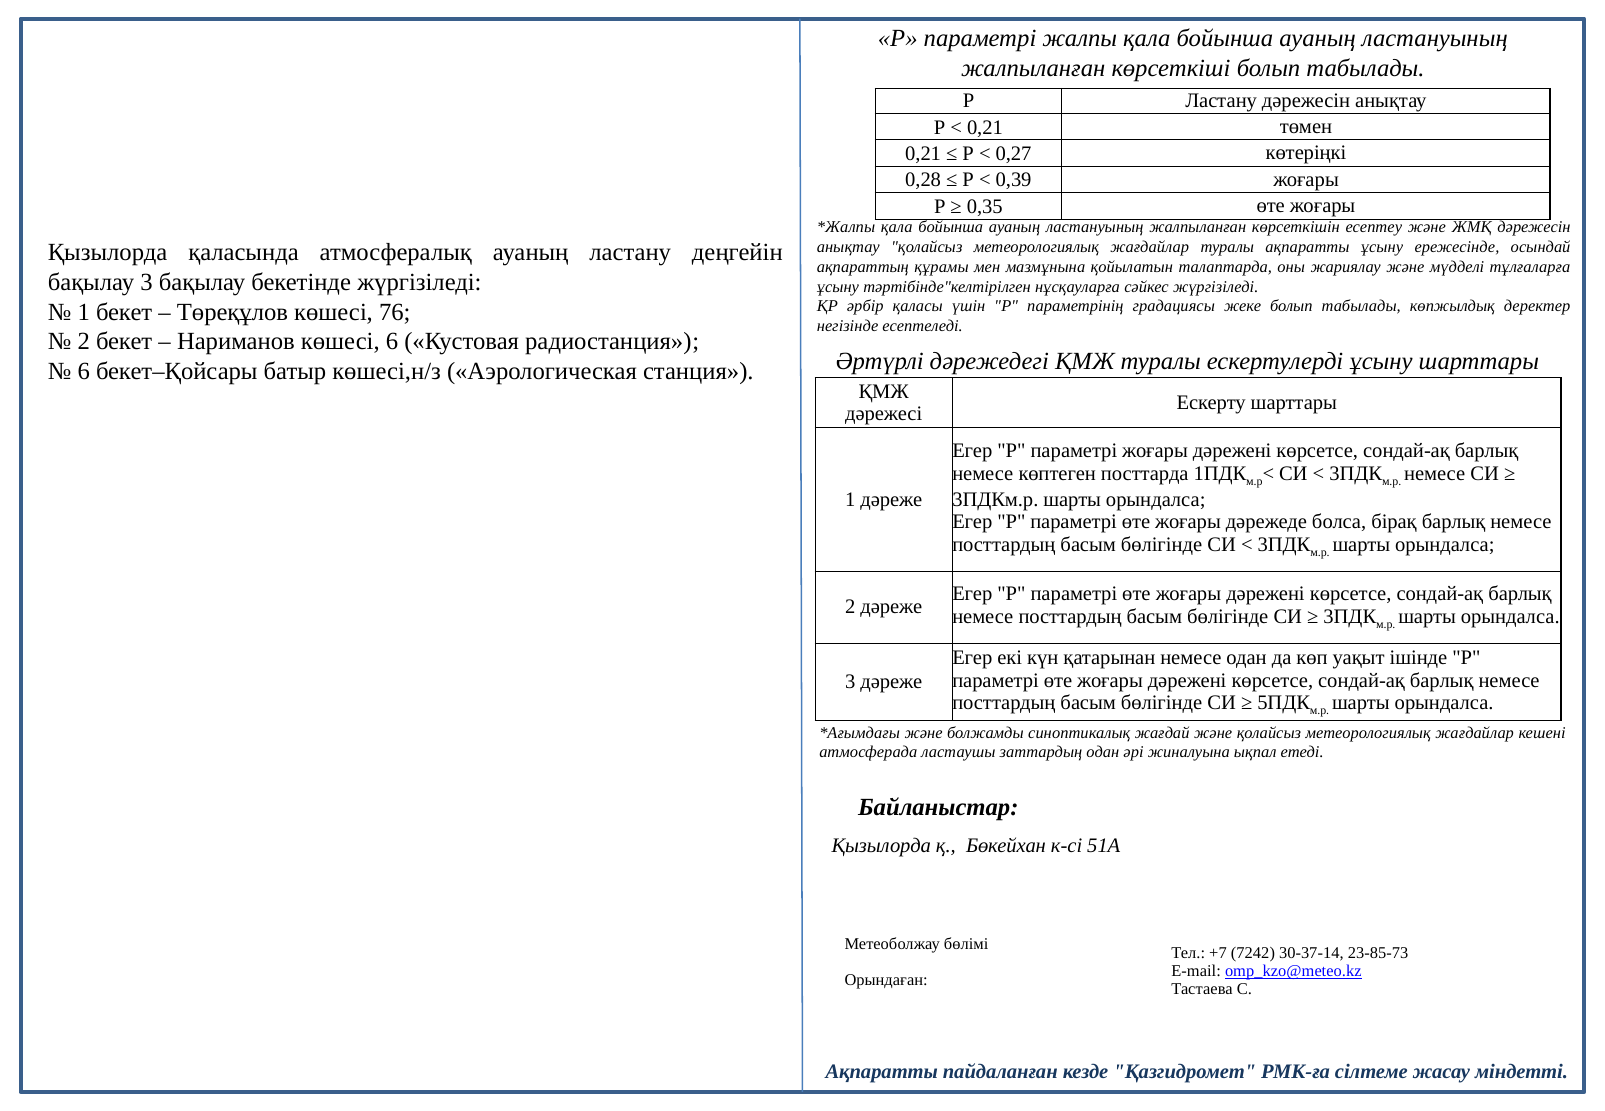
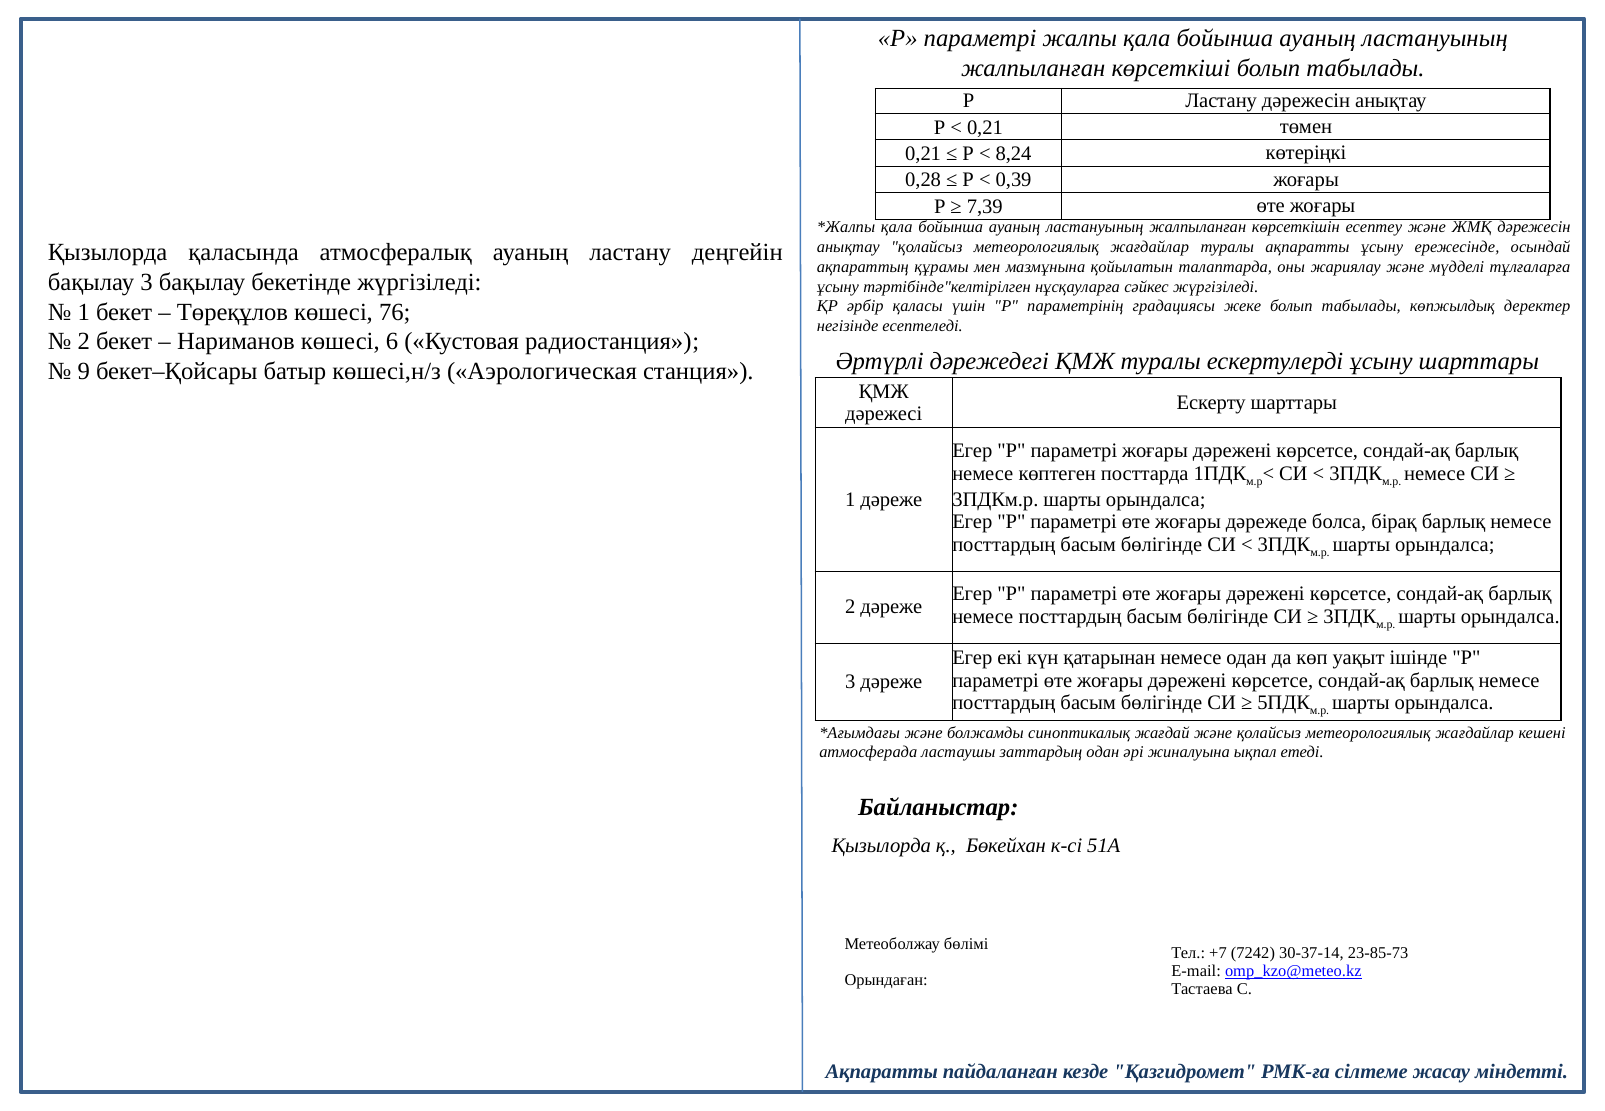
0,27: 0,27 -> 8,24 (1014, 154)
0,35: 0,35 -> 7,39 (985, 207)
6: 6 -> 9 (84, 371)
